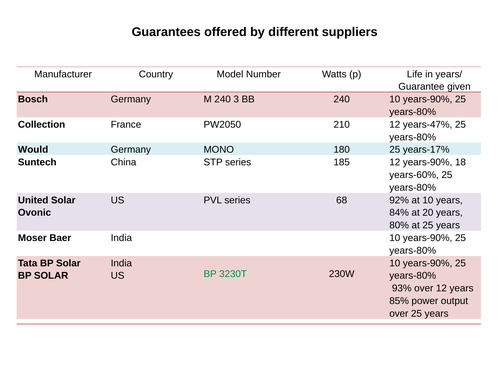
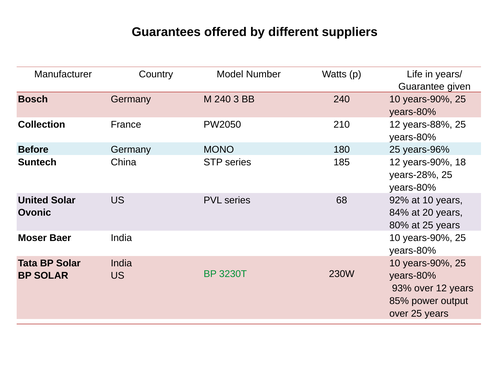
years-47%: years-47% -> years-88% (428, 125)
Would: Would -> Before (33, 150)
years-17%: years-17% -> years-96% (426, 150)
years-60%: years-60% -> years-28% (414, 175)
